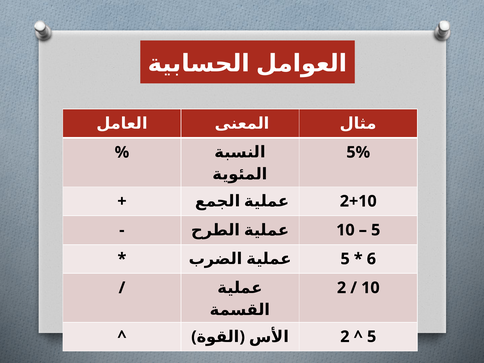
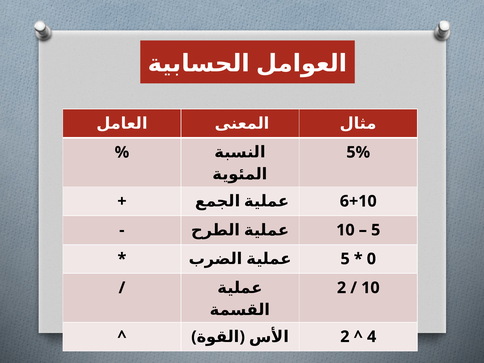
2+10: 2+10 -> 6+10 (358, 201)
6: 6 -> 0 (371, 259)
5: 5 -> 4 (372, 337)
